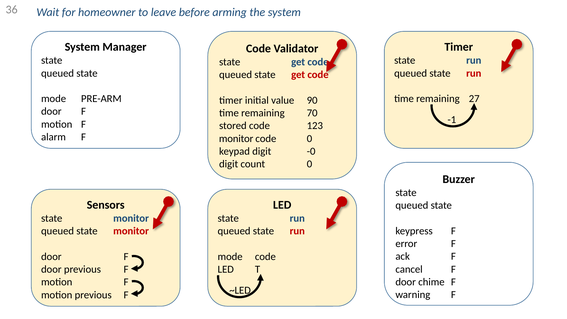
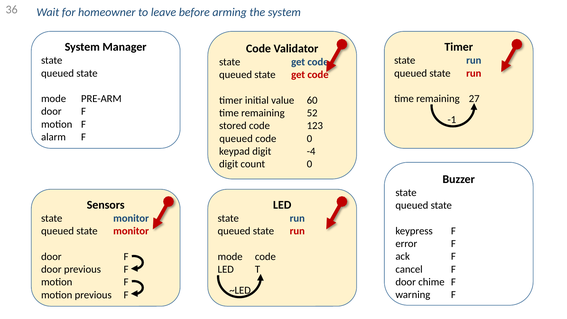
90: 90 -> 60 (312, 100)
70: 70 -> 52 (312, 113)
monitor: monitor -> queued (236, 138)
-0: -0 -> -4 (311, 151)
